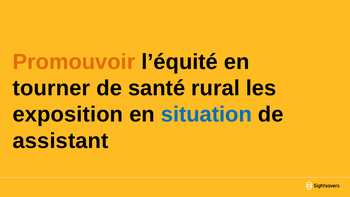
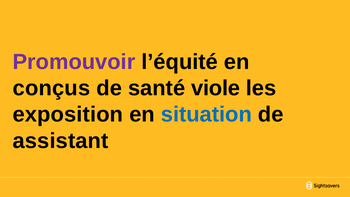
Promouvoir colour: orange -> purple (74, 62)
tourner: tourner -> conçus (51, 88)
rural: rural -> viole (216, 88)
